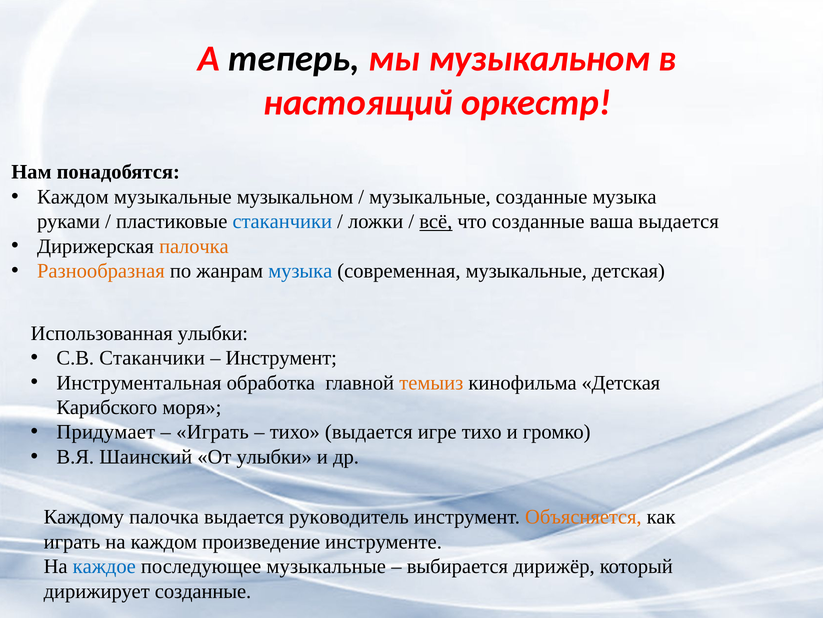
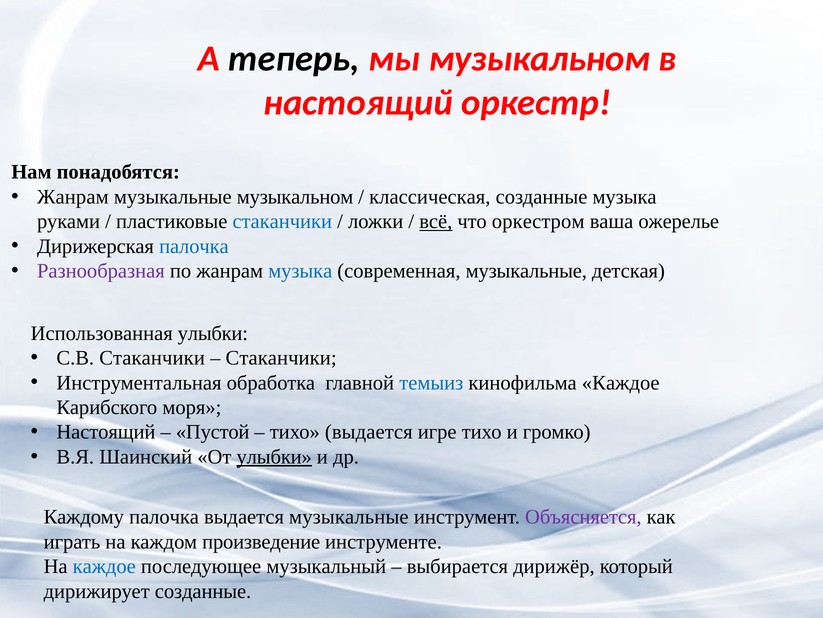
Каждом: Каждом -> Жанрам (73, 197)
музыкальные: музыкальные -> классическая (430, 197)
что созданные: созданные -> оркестром (538, 221)
ваша выдается: выдается -> ожерелье (679, 221)
палочка colour: orange -> blue (194, 246)
Разнообразная colour: orange -> purple (101, 271)
Инструмент: Инструмент -> Стаканчики (281, 358)
темыиз colour: orange -> blue (431, 382)
кинофильма Детская: Детская -> Каждое (621, 382)
Придумает: Придумает -> Настоящий (106, 432)
Играть: Играть -> Пустой (213, 432)
улыбки underline: none -> present (274, 456)
выдается руководитель: руководитель -> музыкальные (349, 517)
Объясняется colour: orange -> purple (583, 517)
последующее музыкальные: музыкальные -> музыкальный (326, 566)
